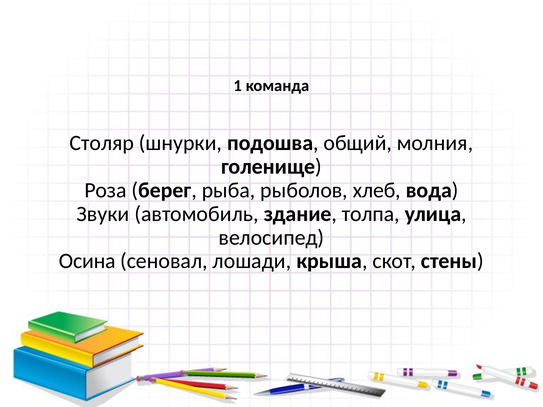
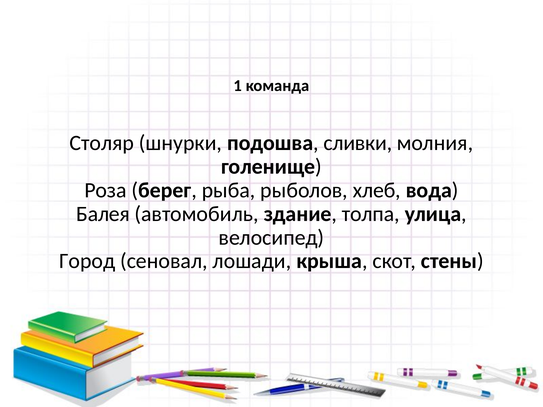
общий: общий -> сливки (358, 143)
Звуки: Звуки -> Балея (103, 214)
Осина: Осина -> Город (87, 261)
